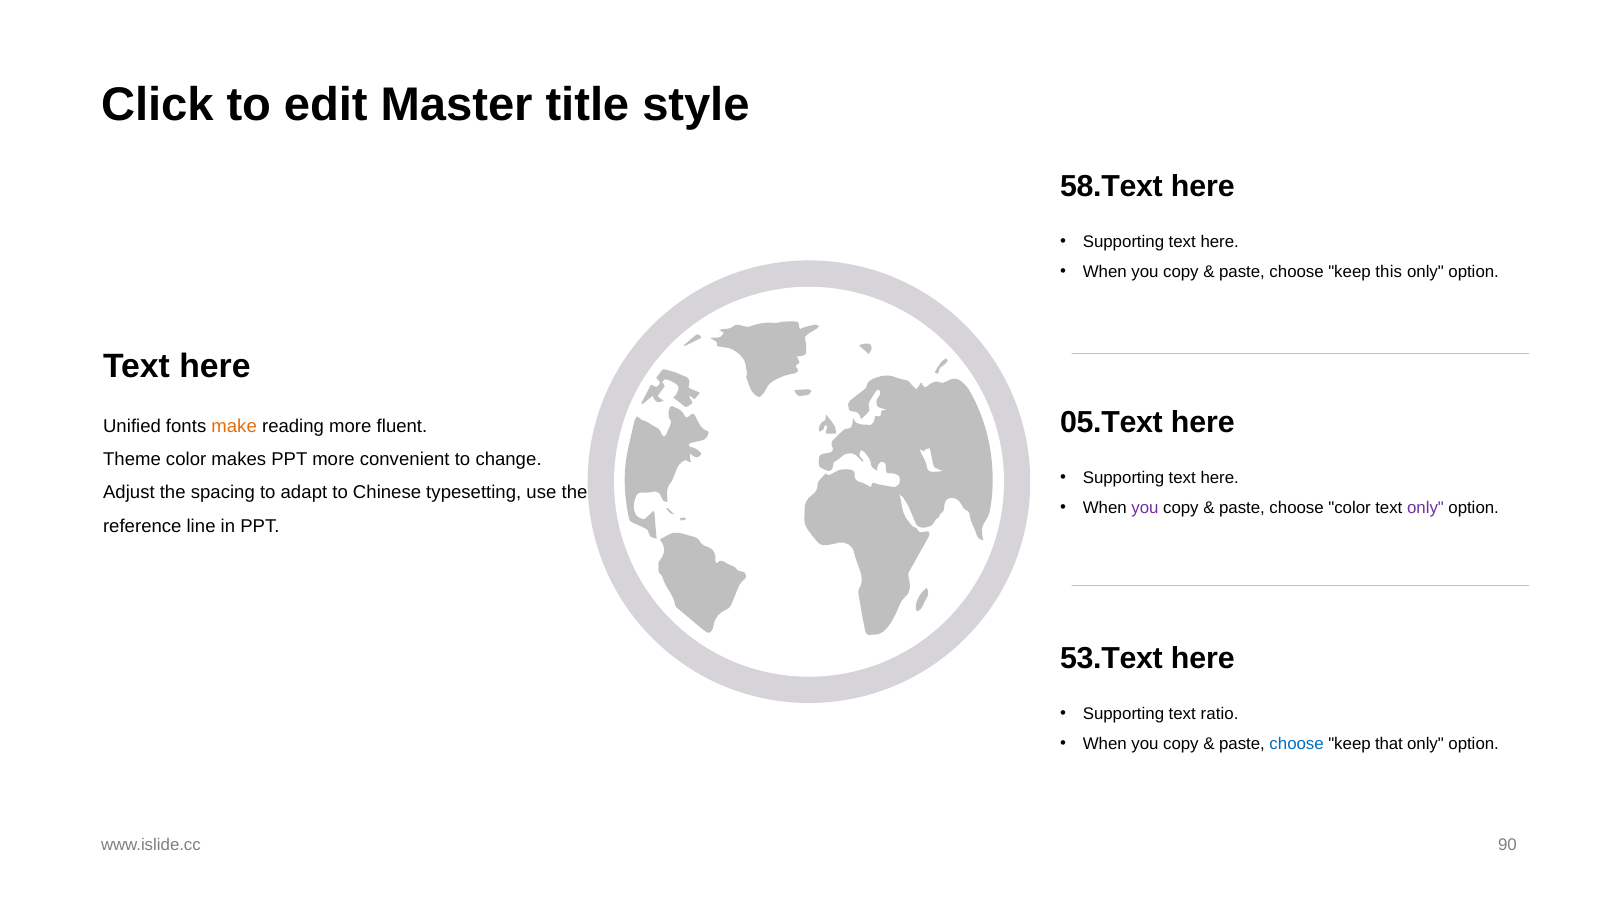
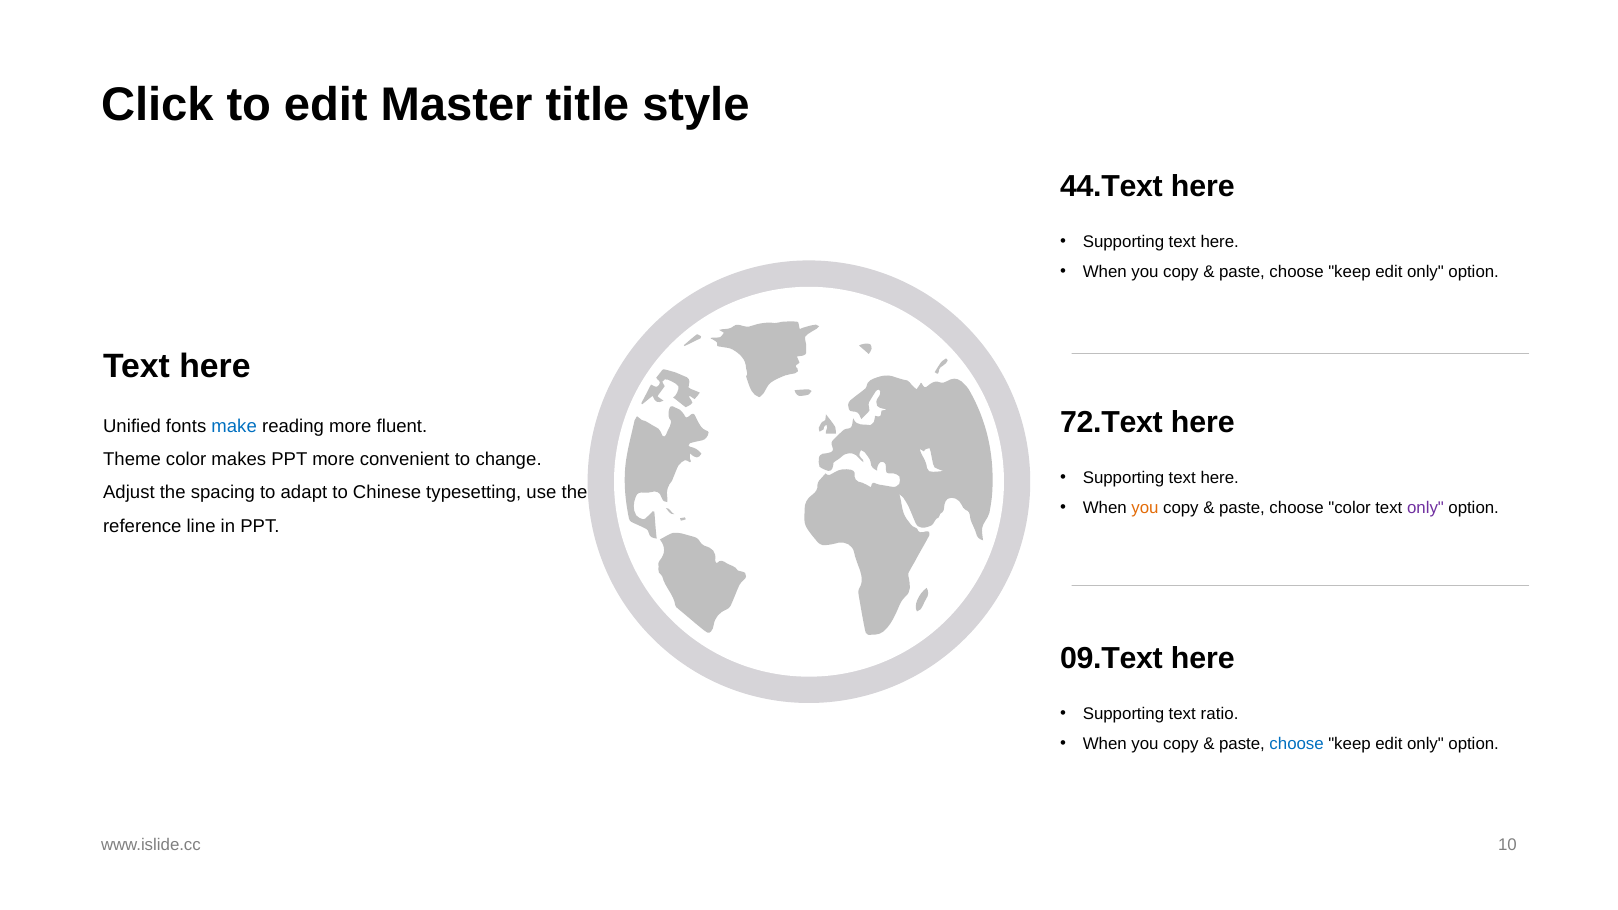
58.Text: 58.Text -> 44.Text (1111, 186)
this: this -> edit (1389, 272)
05.Text: 05.Text -> 72.Text (1111, 422)
make colour: orange -> blue (234, 426)
you colour: purple -> orange (1145, 508)
53.Text: 53.Text -> 09.Text (1111, 658)
that: that -> edit (1389, 744)
90: 90 -> 10 (1507, 845)
